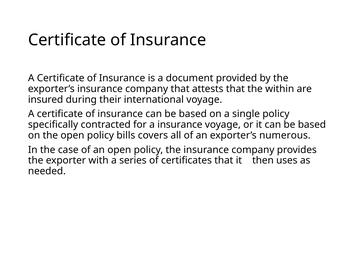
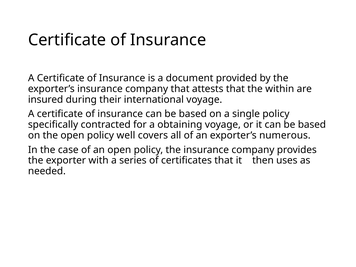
a insurance: insurance -> obtaining (180, 125)
bills: bills -> well (126, 135)
